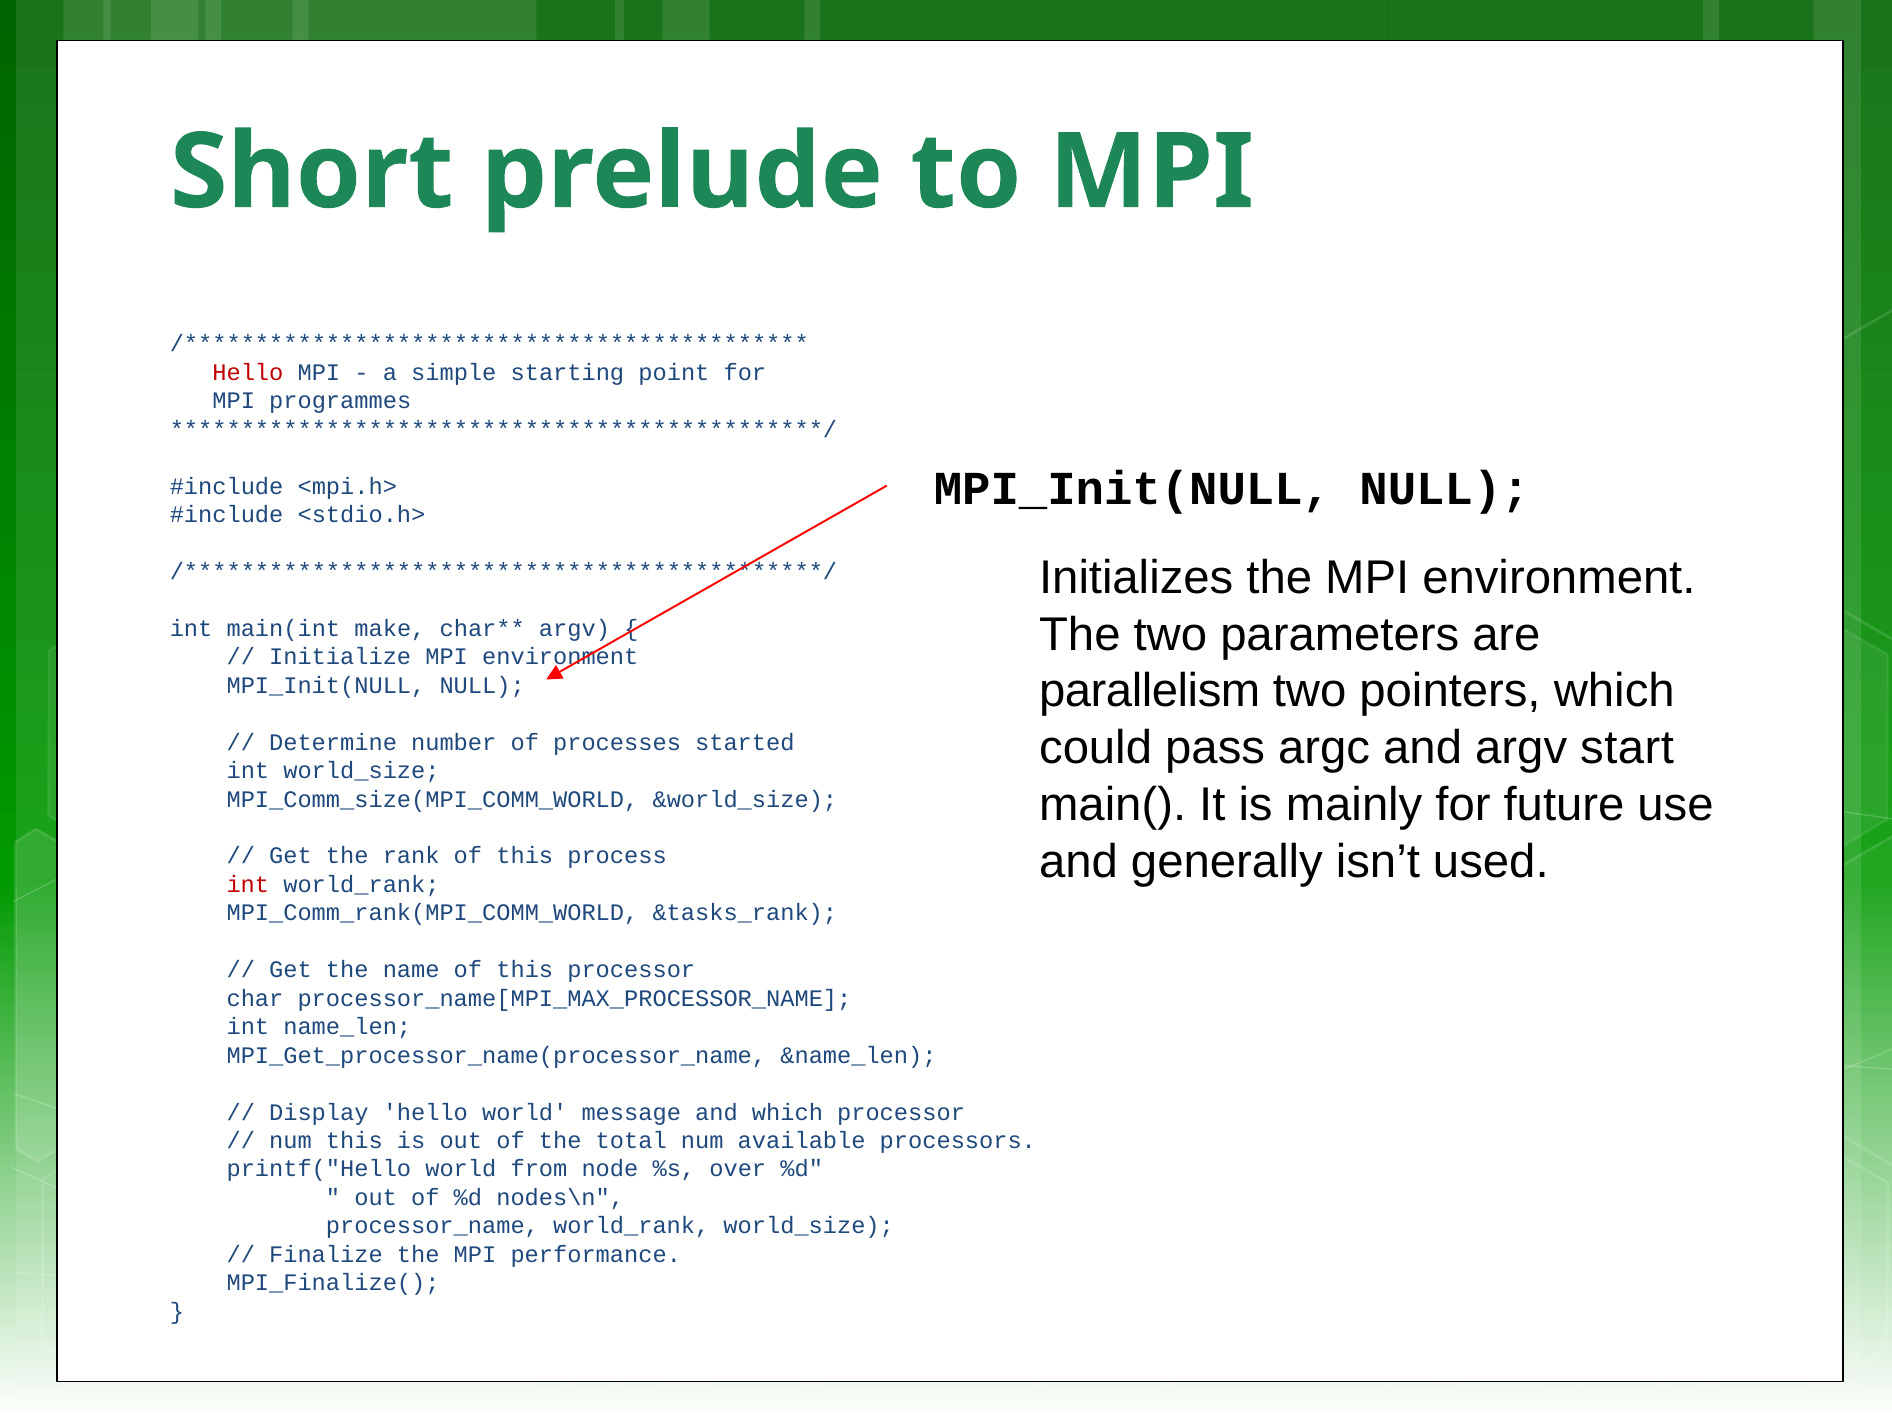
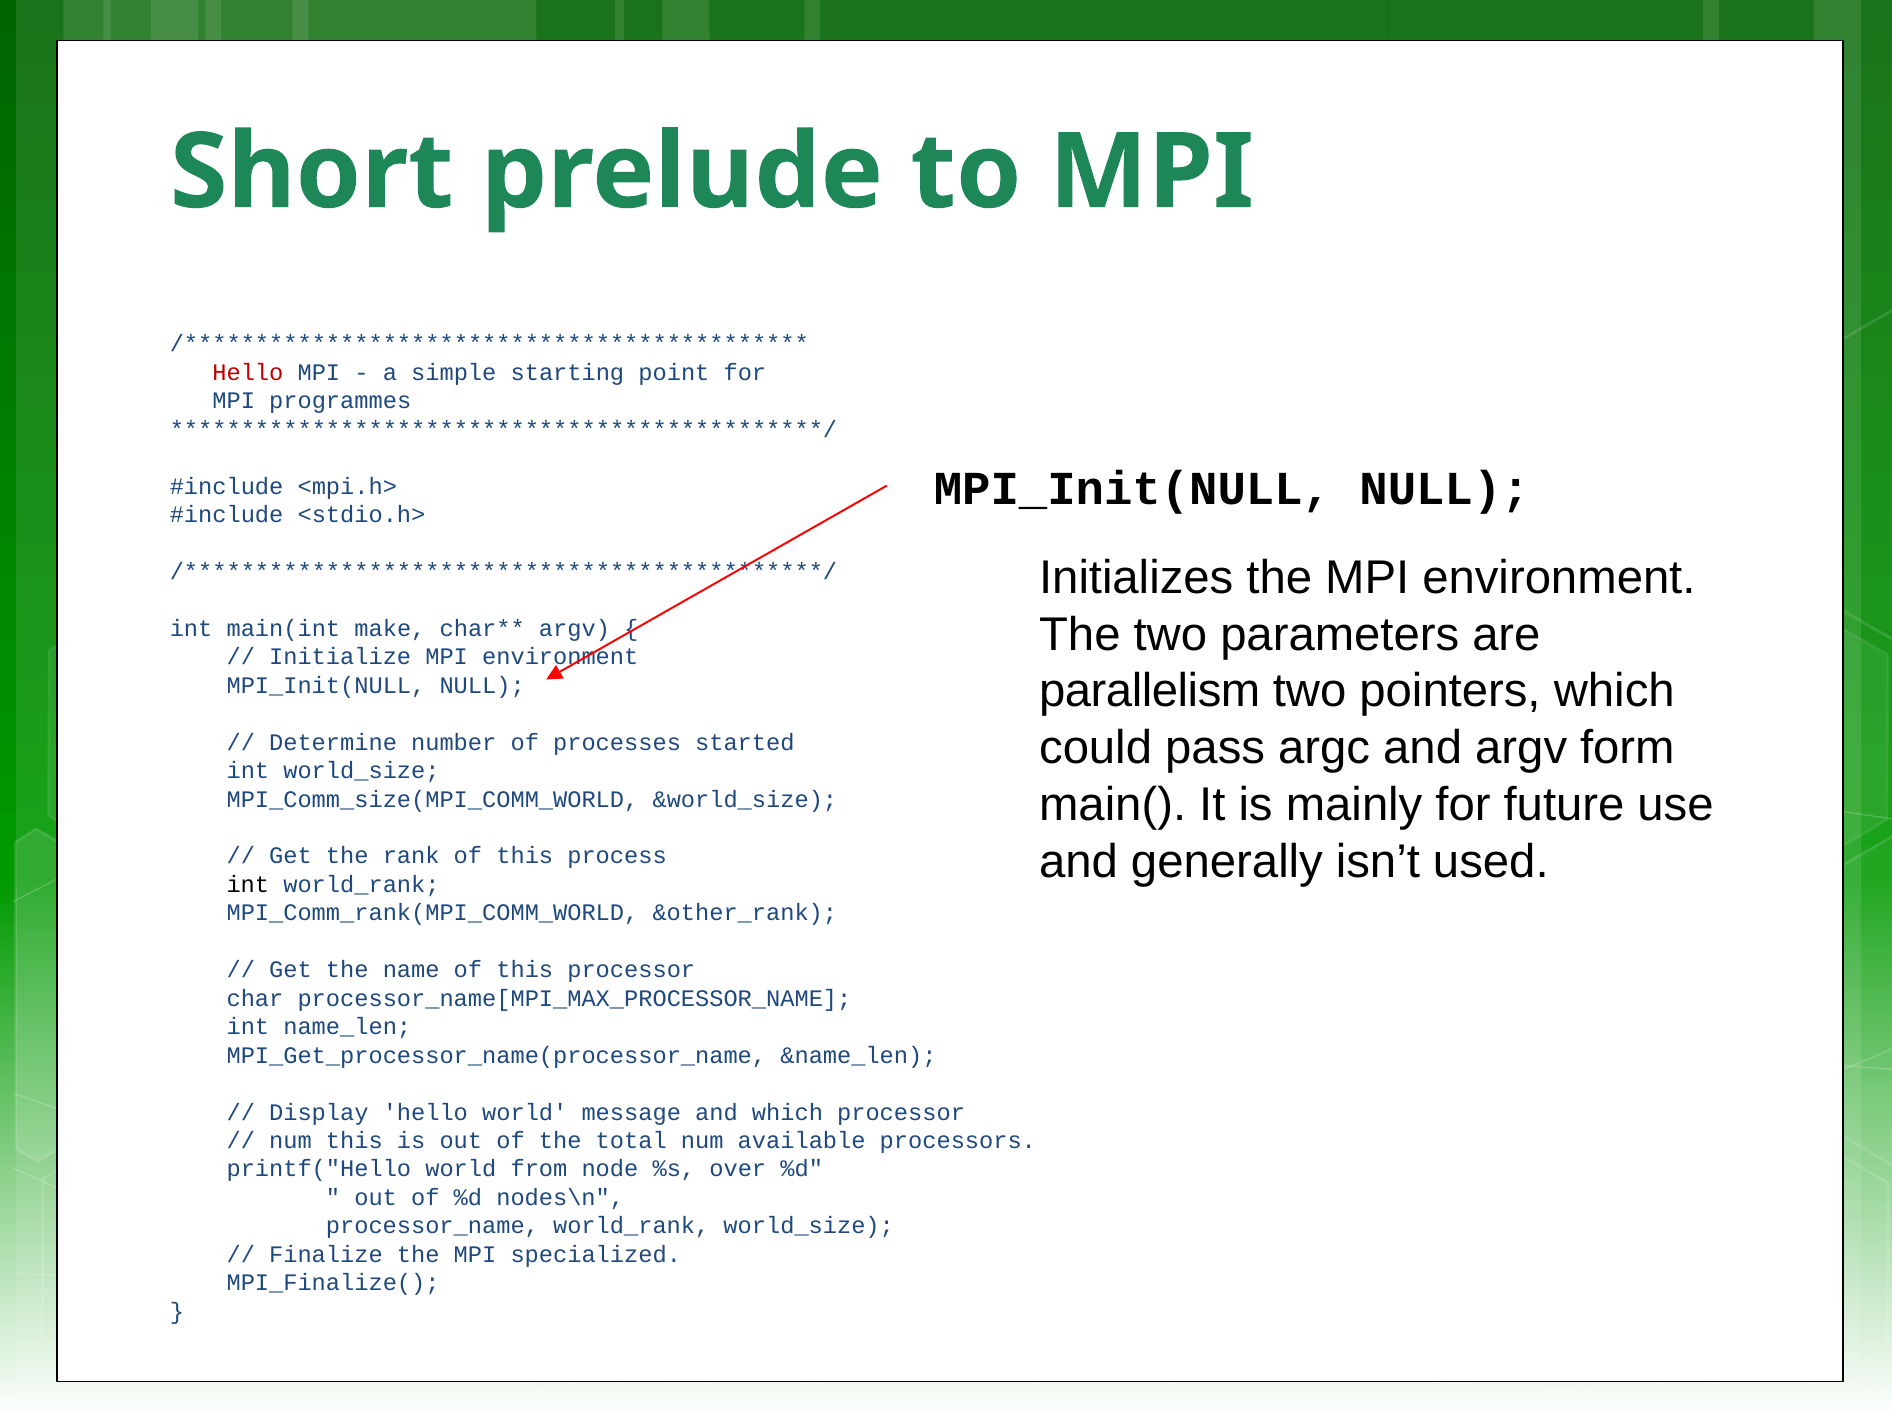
start: start -> form (1627, 748)
int colour: red -> black (248, 885)
&tasks_rank: &tasks_rank -> &other_rank (745, 913)
performance: performance -> specialized (596, 1254)
